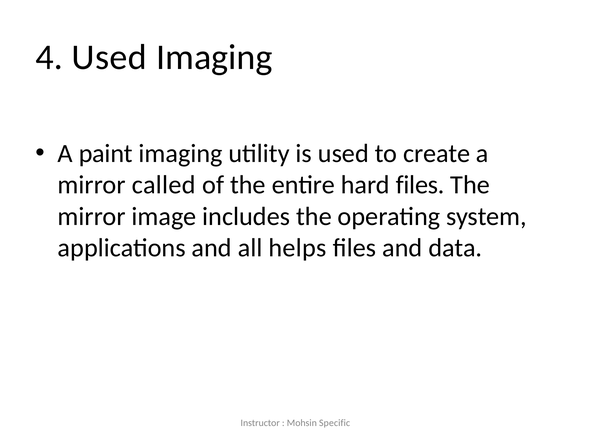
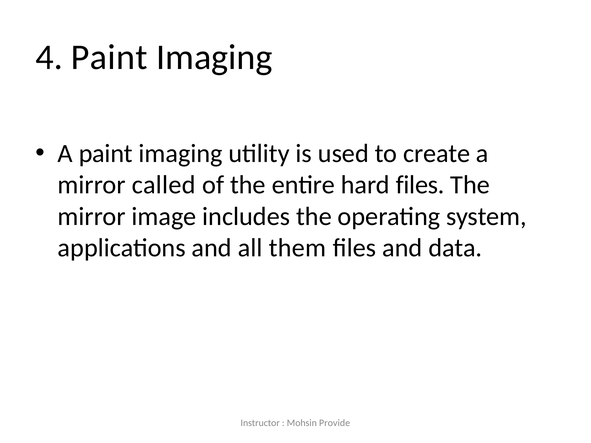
4 Used: Used -> Paint (109, 57)
helps: helps -> them (298, 248)
Specific: Specific -> Provide (335, 423)
